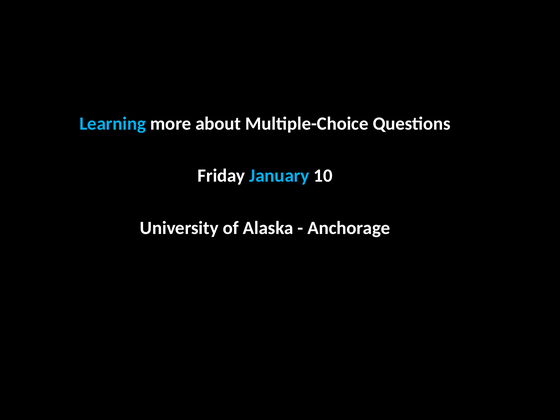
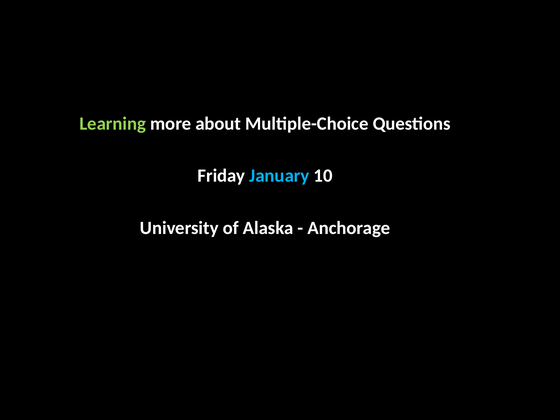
Learning colour: light blue -> light green (113, 124)
